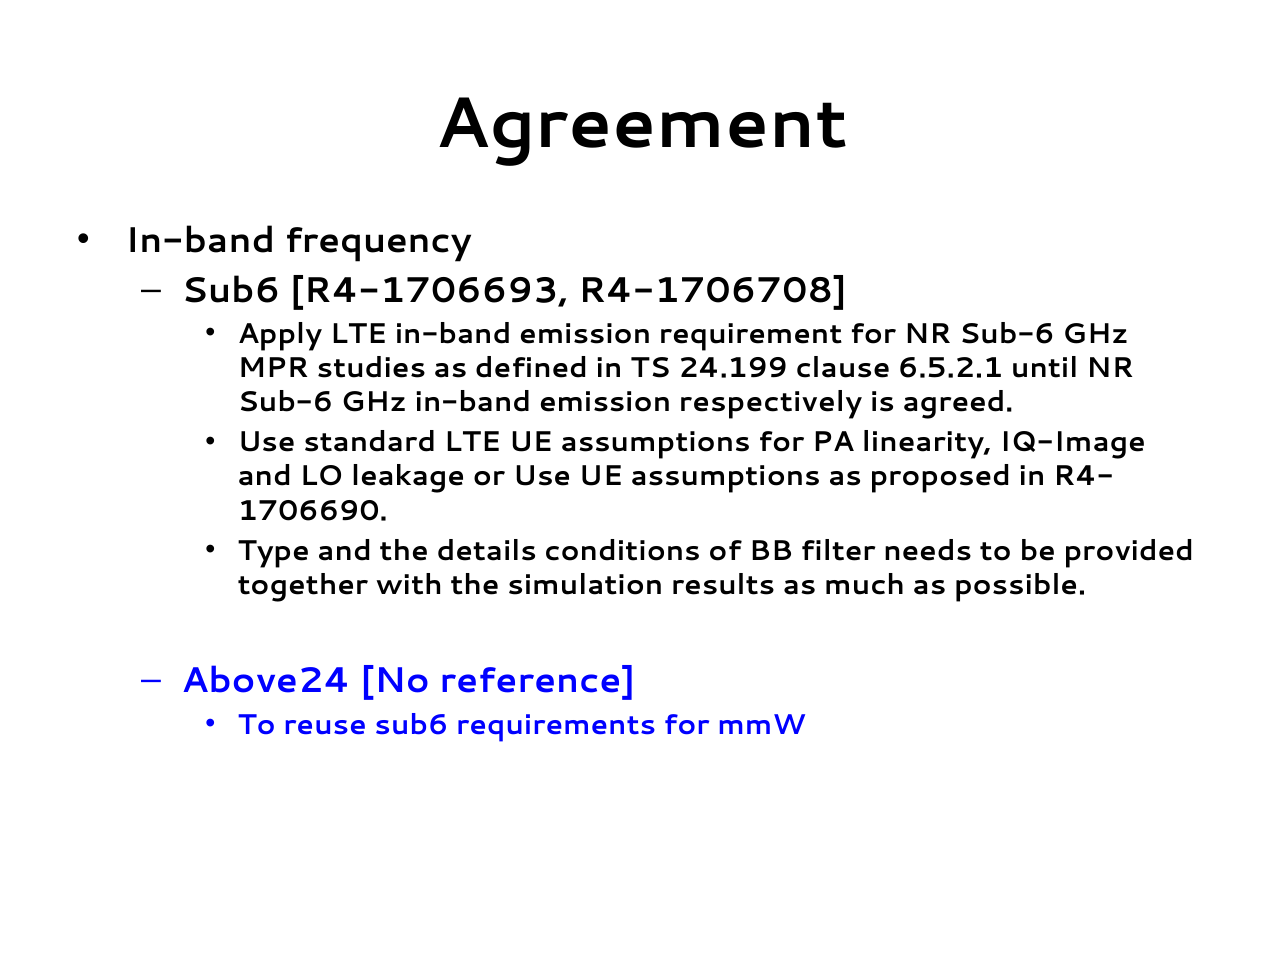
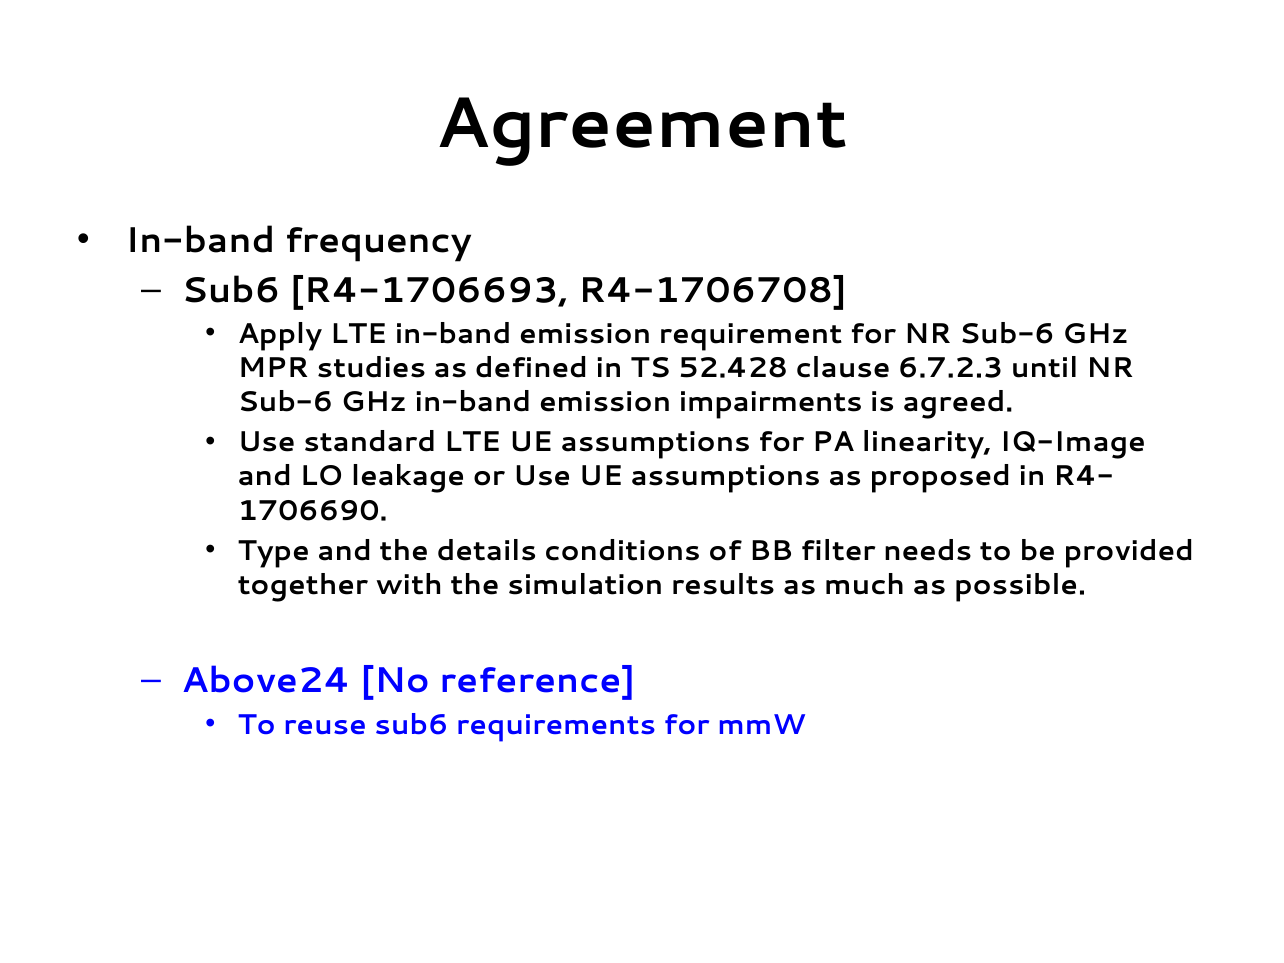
24.199: 24.199 -> 52.428 (733, 368)
6.5.2.1: 6.5.2.1 -> 6.7.2.3 (951, 368)
respectively: respectively -> impairments (771, 402)
